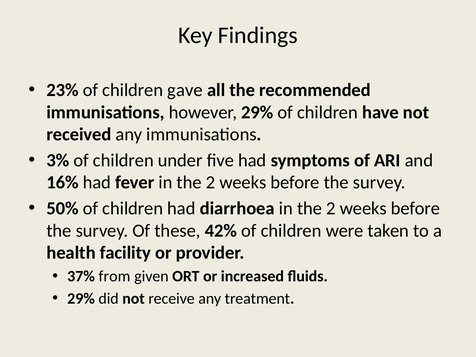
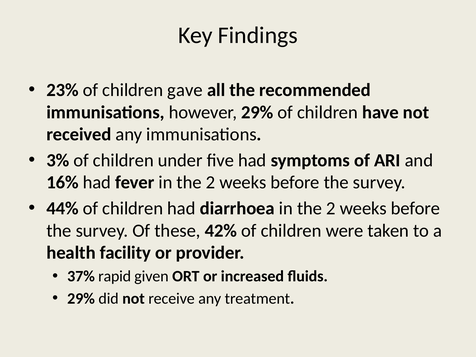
50%: 50% -> 44% (63, 208)
from: from -> rapid (115, 276)
